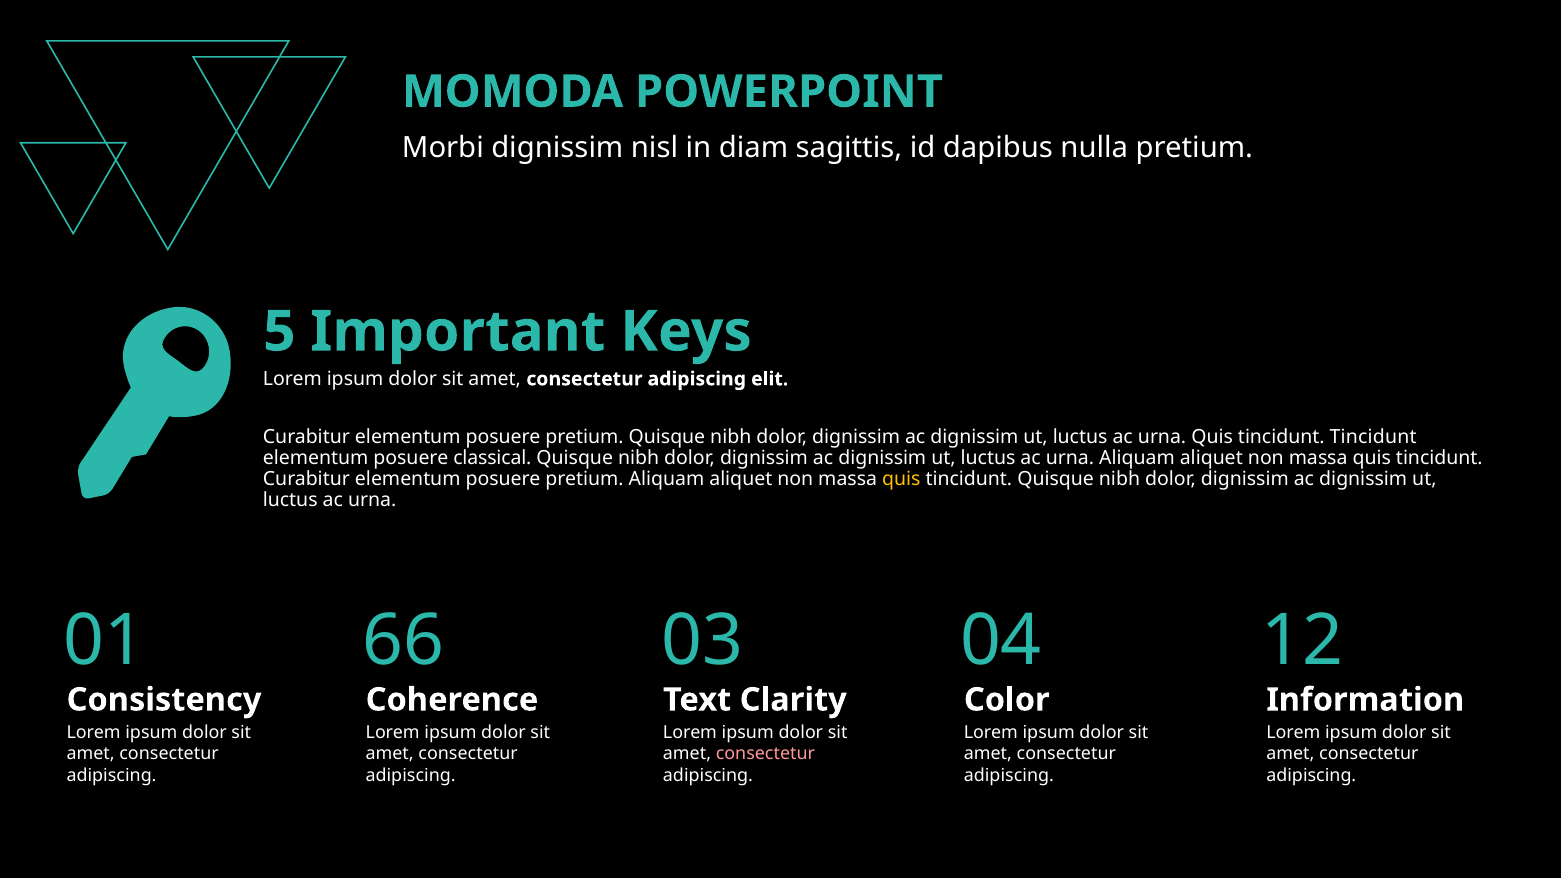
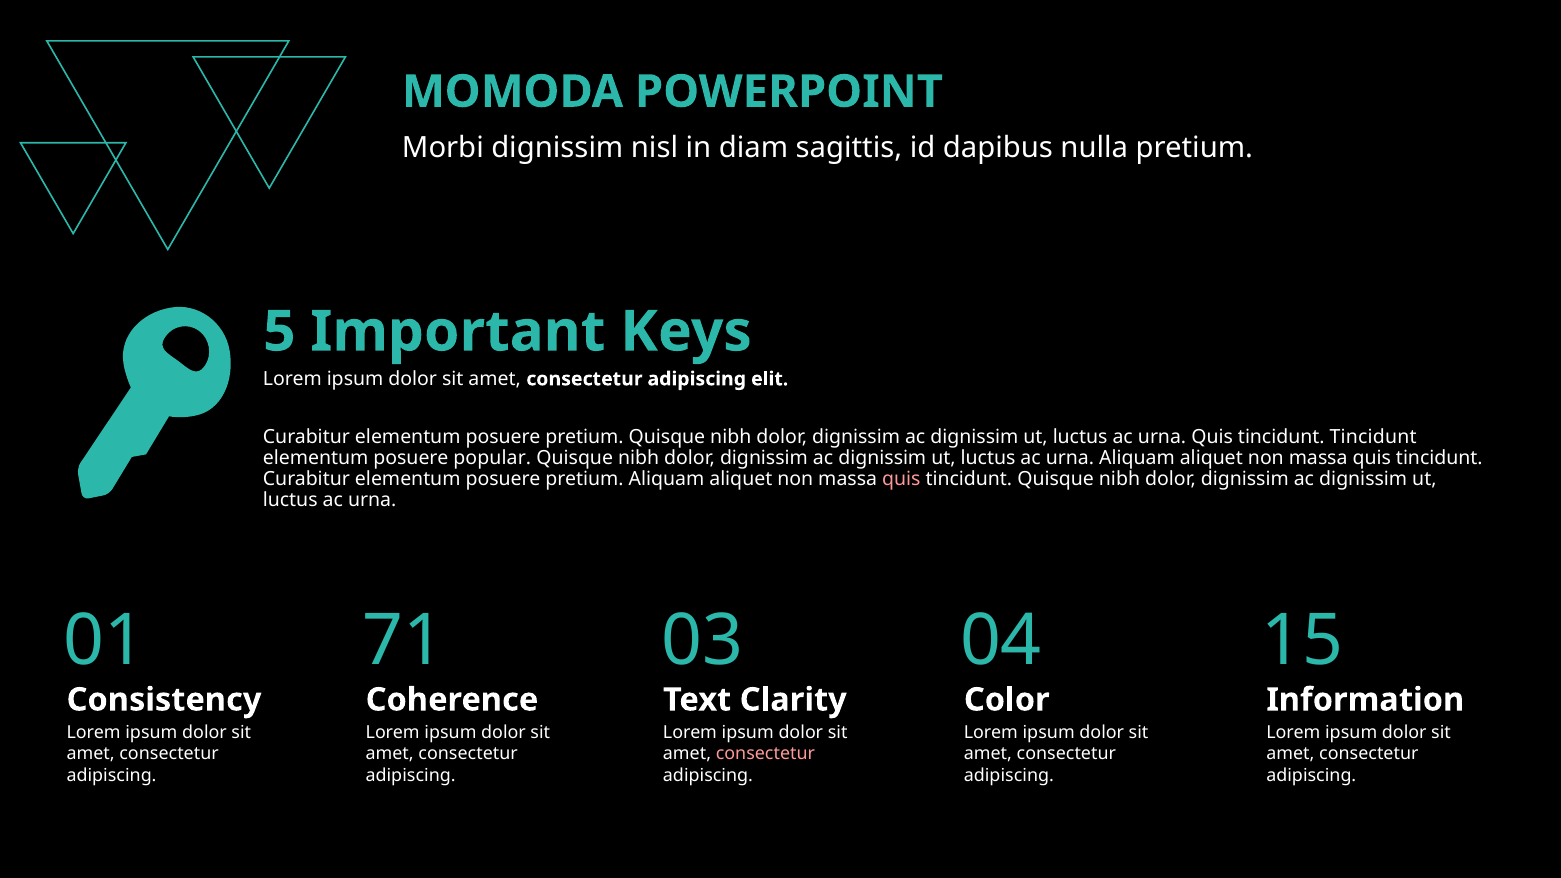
classical: classical -> popular (492, 458)
quis colour: yellow -> pink (901, 479)
66: 66 -> 71 (403, 641)
12: 12 -> 15 (1302, 641)
